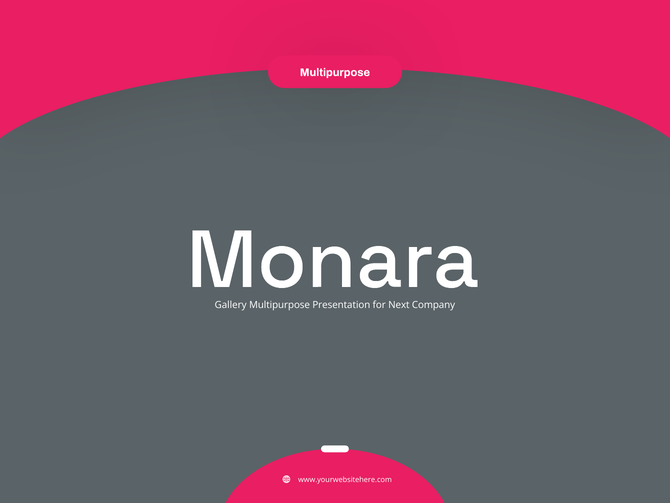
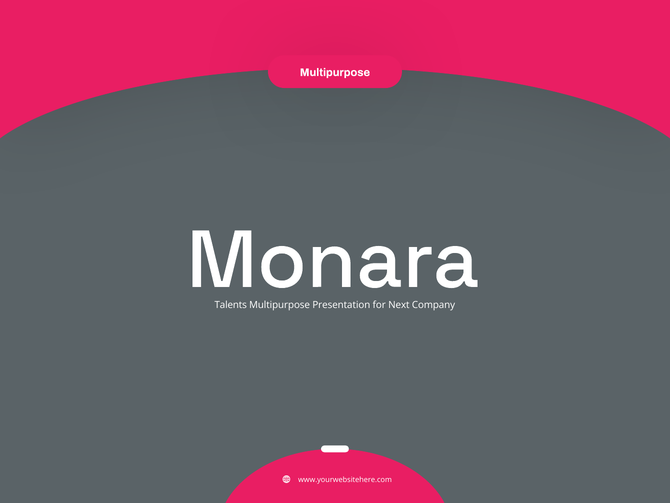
Gallery: Gallery -> Talents (231, 305)
